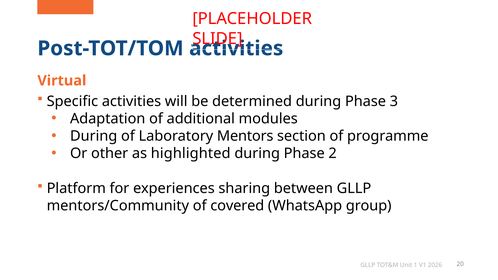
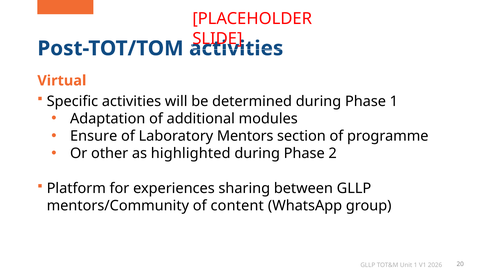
Phase 3: 3 -> 1 (394, 101)
During: During -> Ensure (94, 136)
covered: covered -> content (237, 206)
